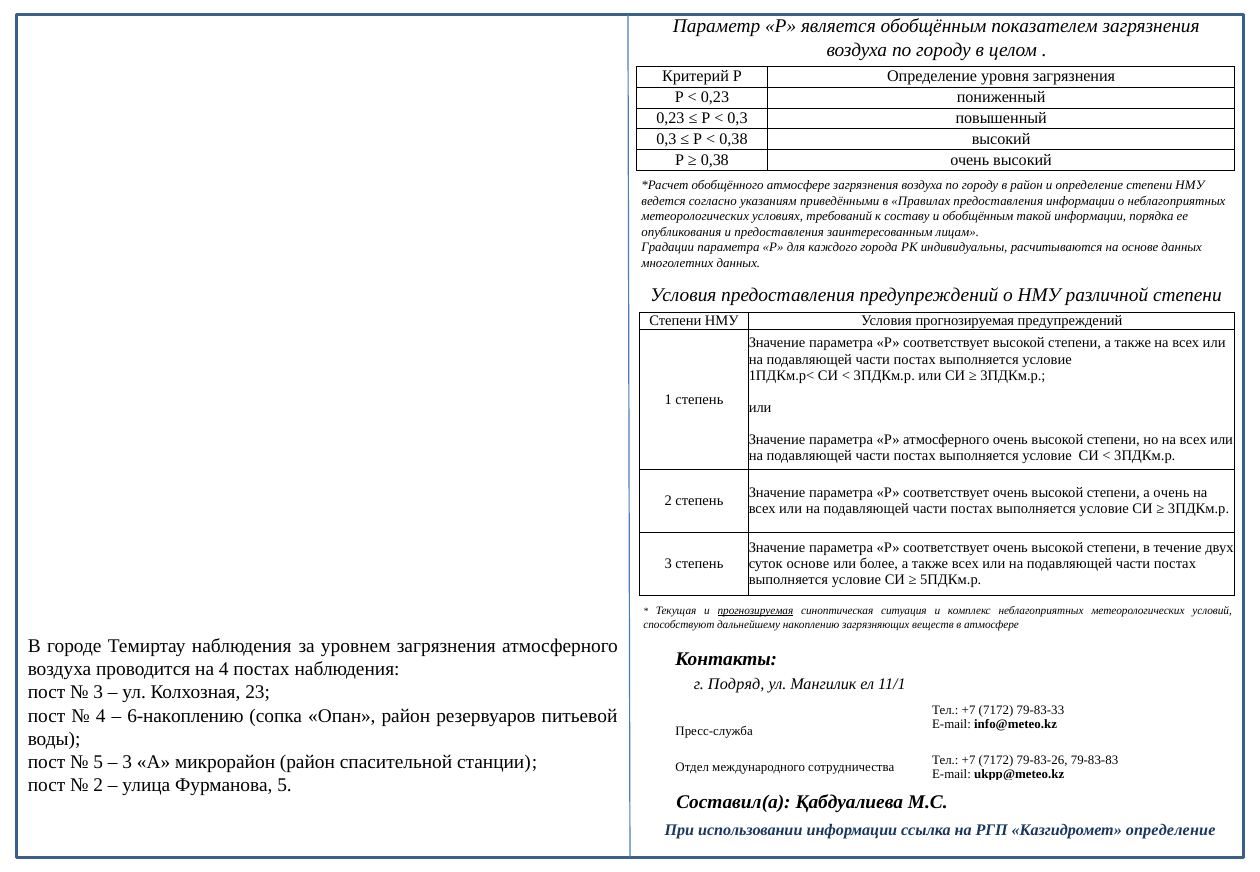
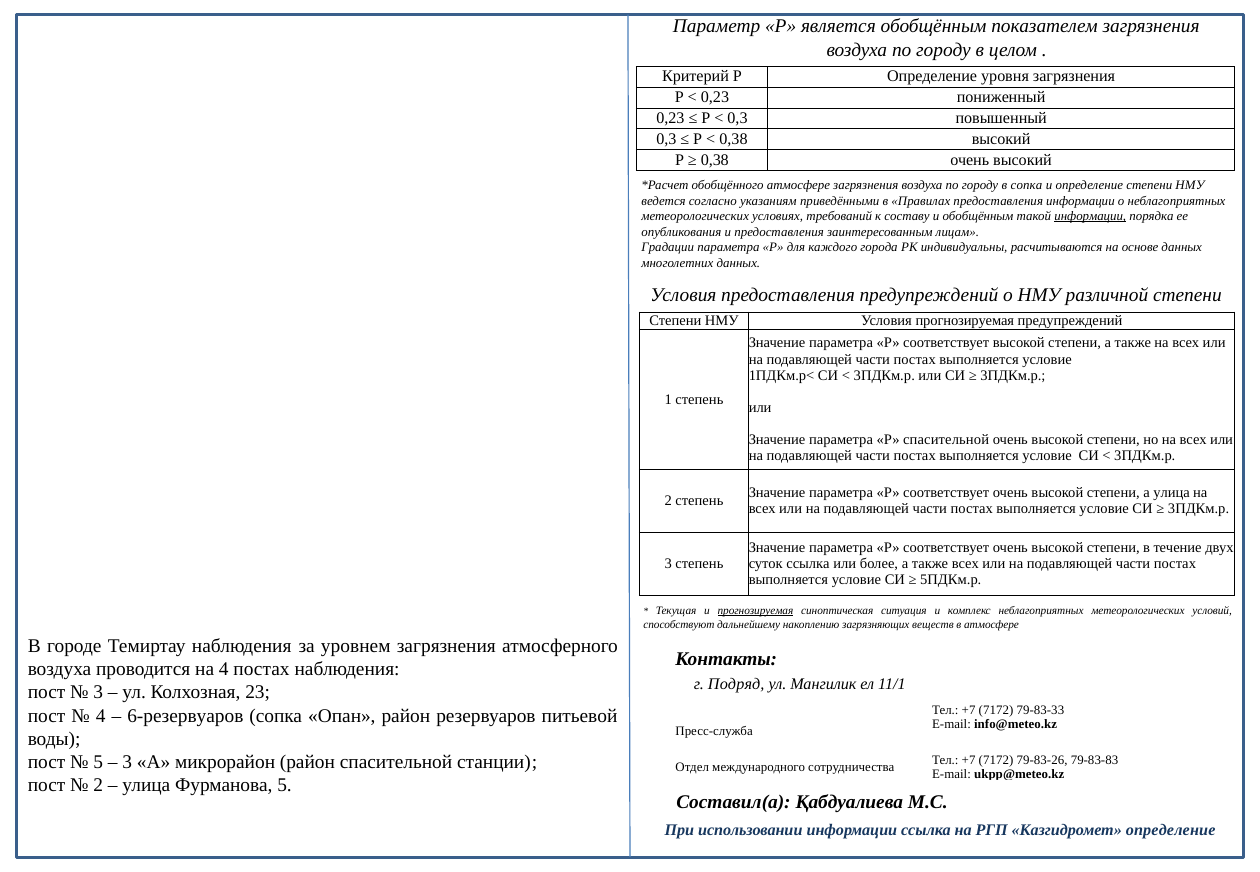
в район: район -> сопка (1027, 185)
информации underline: none -> present (1090, 216)
Р атмосферного: атмосферного -> спасительной (946, 440)
а очень: очень -> улица (1172, 493)
суток основе: основе -> ссылка (808, 564)
6-накоплению: 6-накоплению -> 6-резервуаров (185, 716)
